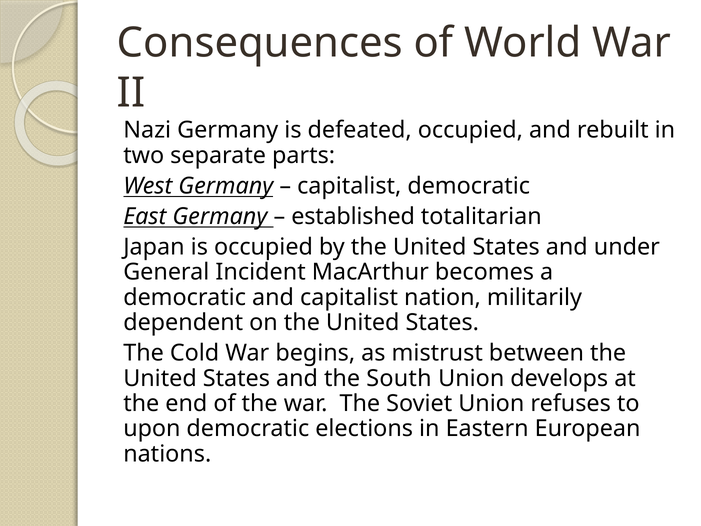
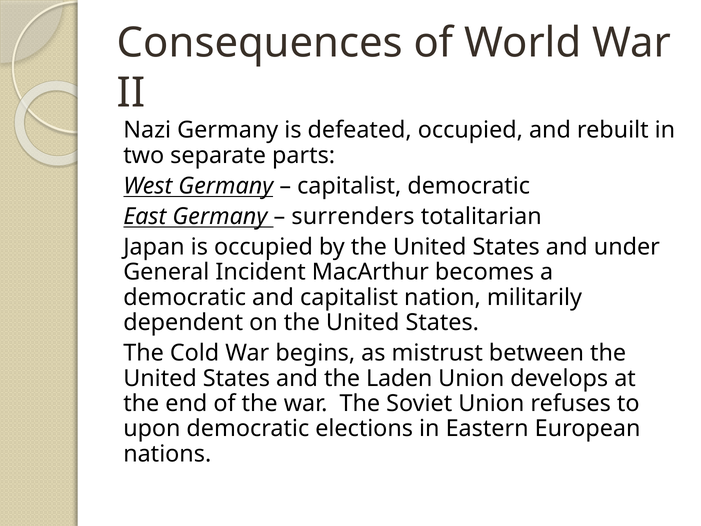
established: established -> surrenders (353, 216)
South: South -> Laden (399, 378)
